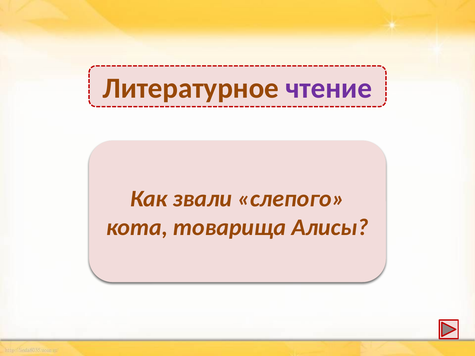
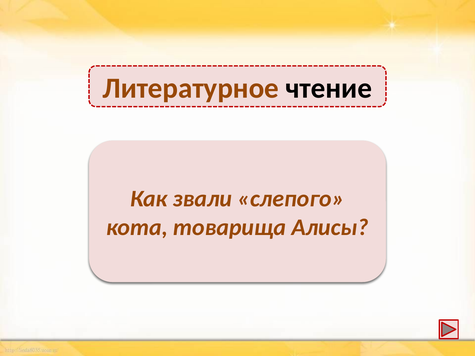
чтение colour: purple -> black (329, 88)
